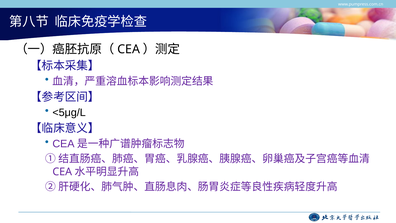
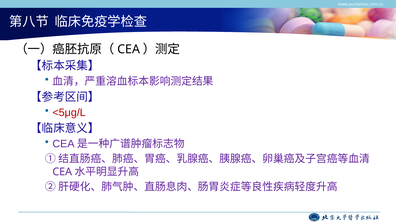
<5μg/L colour: black -> red (69, 112)
